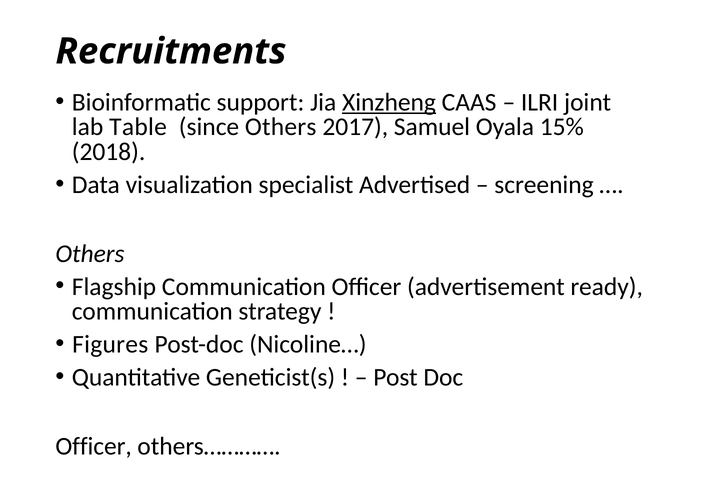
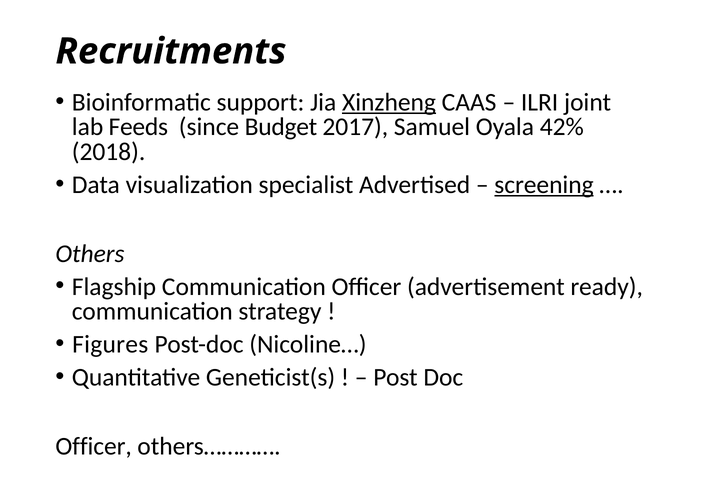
Table: Table -> Feeds (138, 127)
since Others: Others -> Budget (281, 127)
15%: 15% -> 42% (562, 127)
screening underline: none -> present (544, 185)
